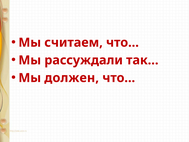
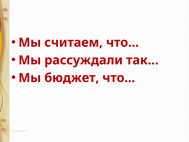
должен: должен -> бюджет (72, 78)
